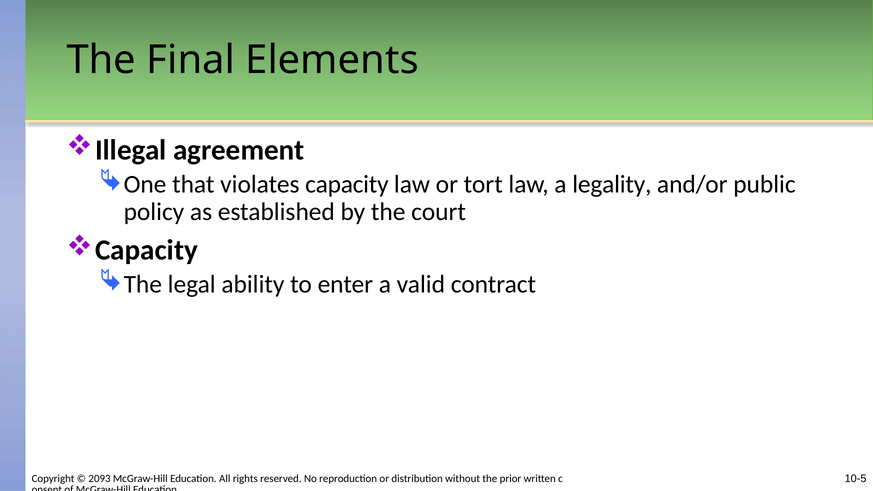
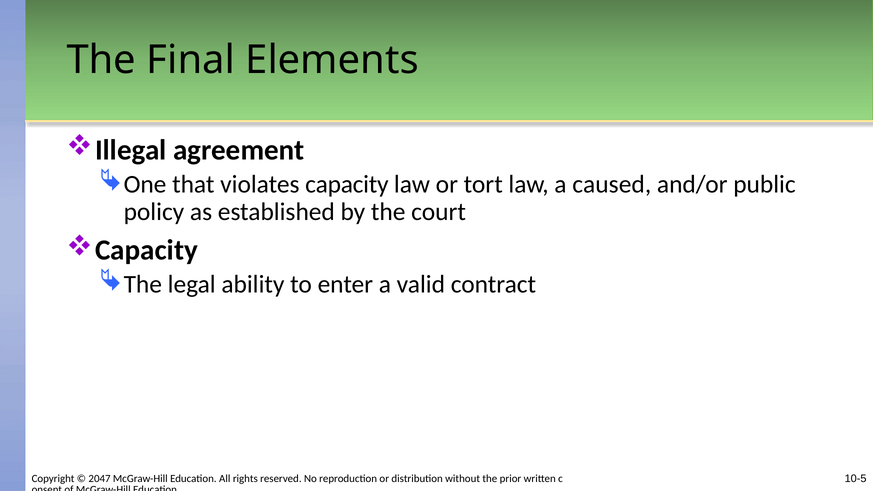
legality: legality -> caused (612, 184)
2093: 2093 -> 2047 (100, 479)
